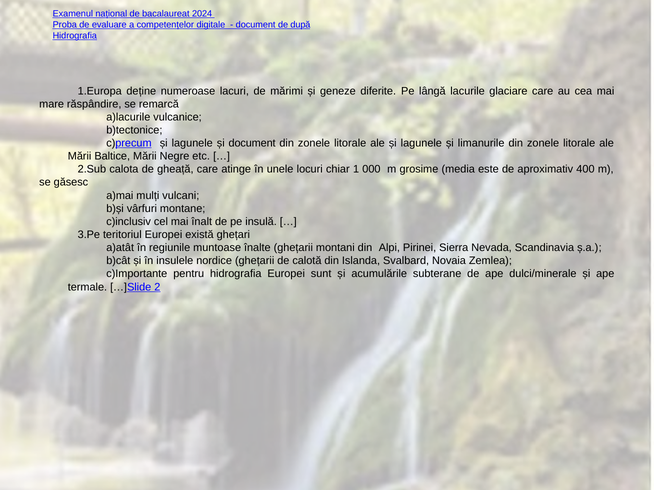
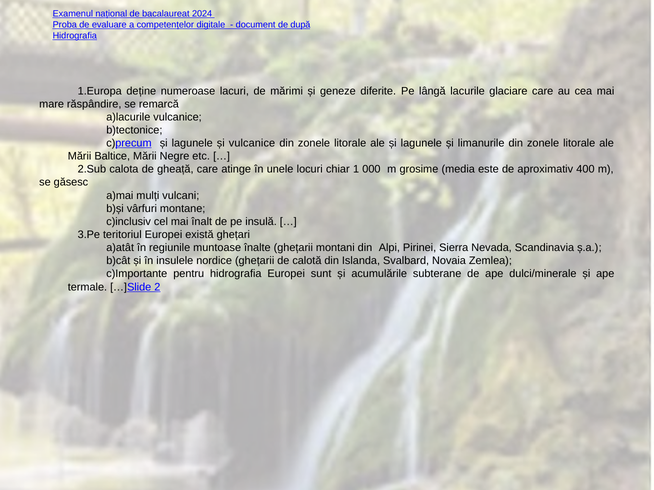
și document: document -> vulcanice (252, 143)
